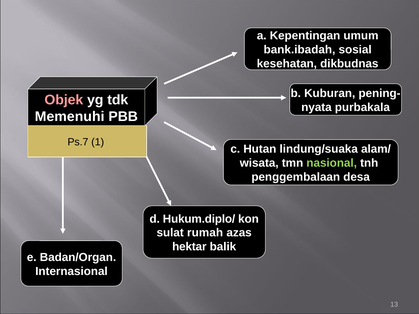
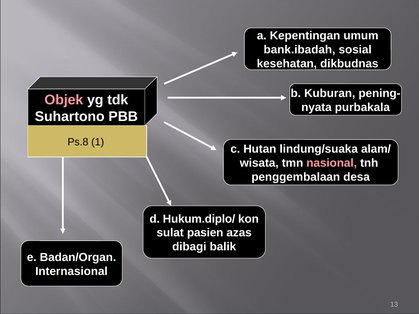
Memenuhi: Memenuhi -> Suhartono (70, 117)
Ps.7: Ps.7 -> Ps.8 (78, 142)
nasional colour: light green -> pink (332, 163)
rumah: rumah -> pasien (205, 233)
hektar: hektar -> dibagi (189, 247)
